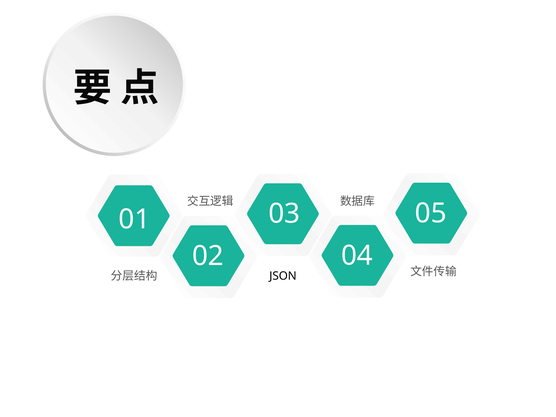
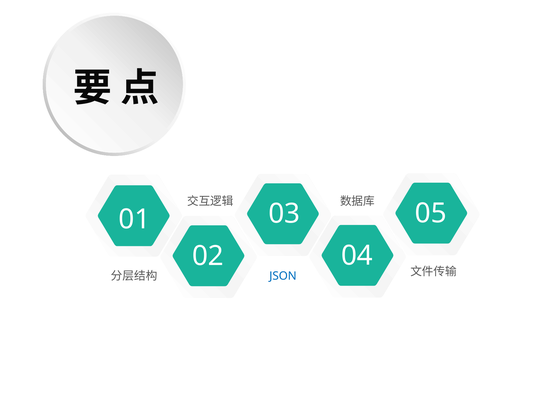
JSON colour: black -> blue (283, 276)
